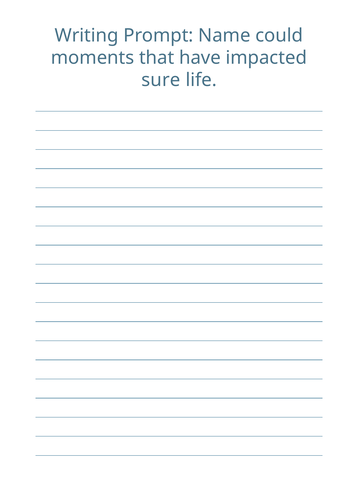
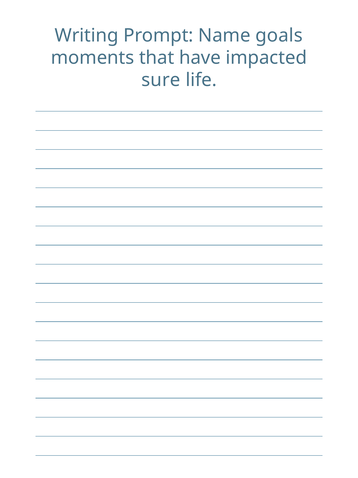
could: could -> goals (279, 35)
